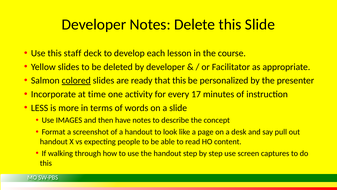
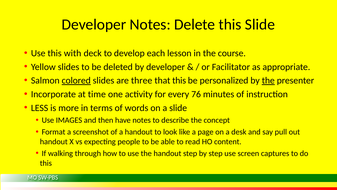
staff: staff -> with (73, 53)
ready: ready -> three (142, 80)
the underline: none -> present (268, 80)
17: 17 -> 76 (196, 94)
